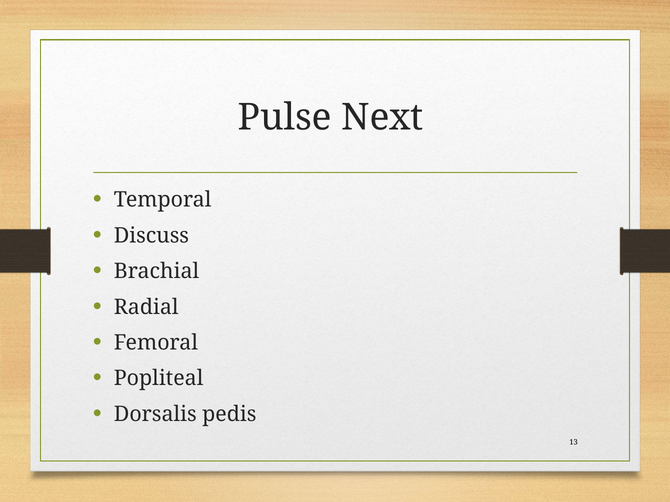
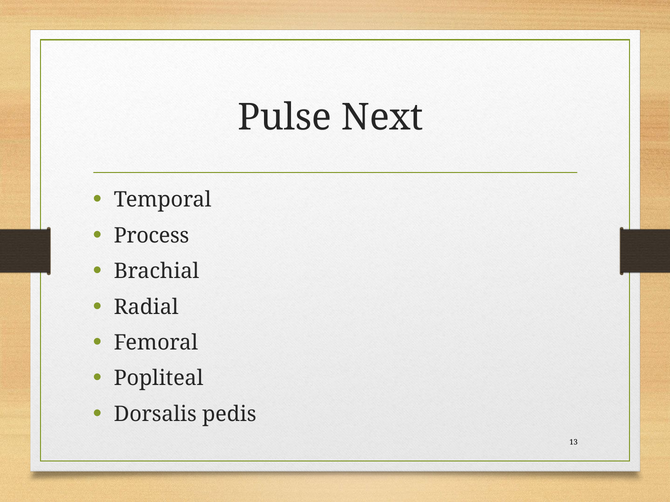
Discuss: Discuss -> Process (152, 236)
